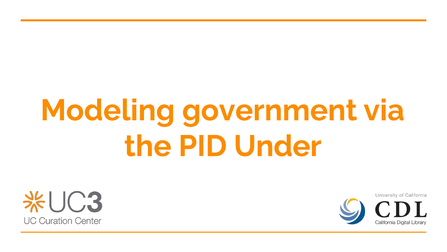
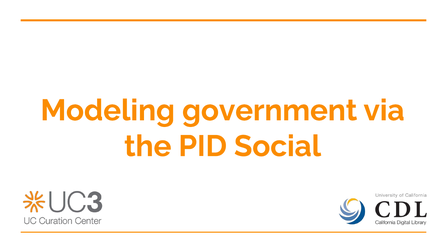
Under: Under -> Social (278, 146)
